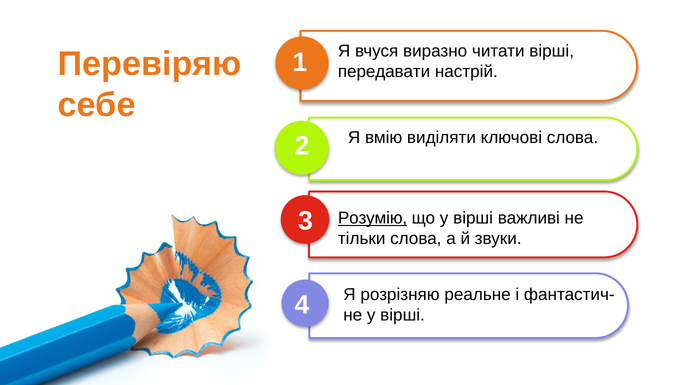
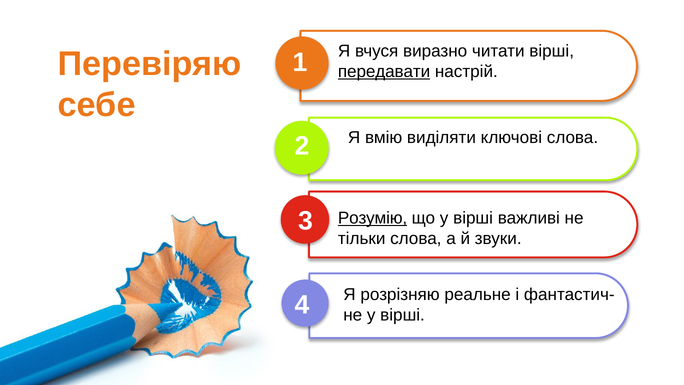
передавати underline: none -> present (384, 71)
